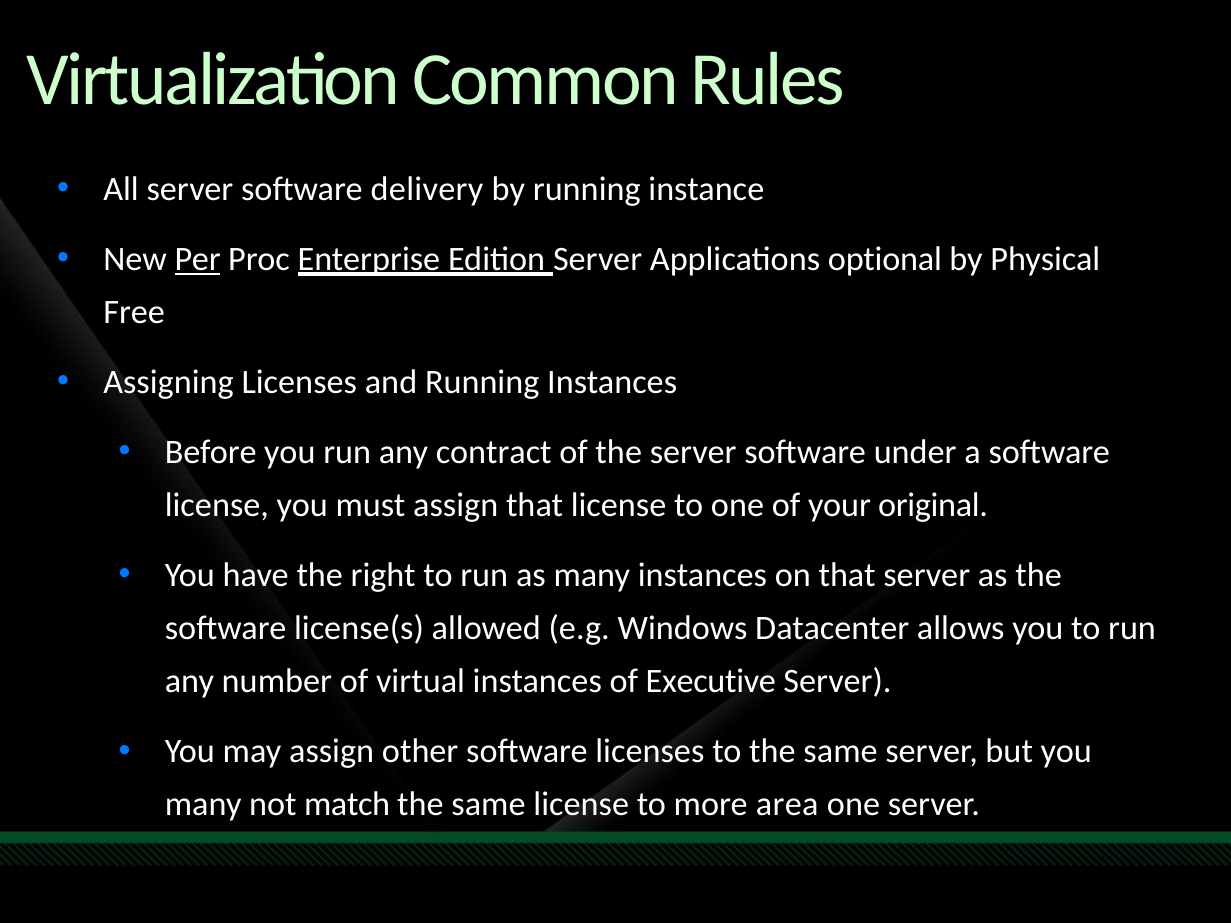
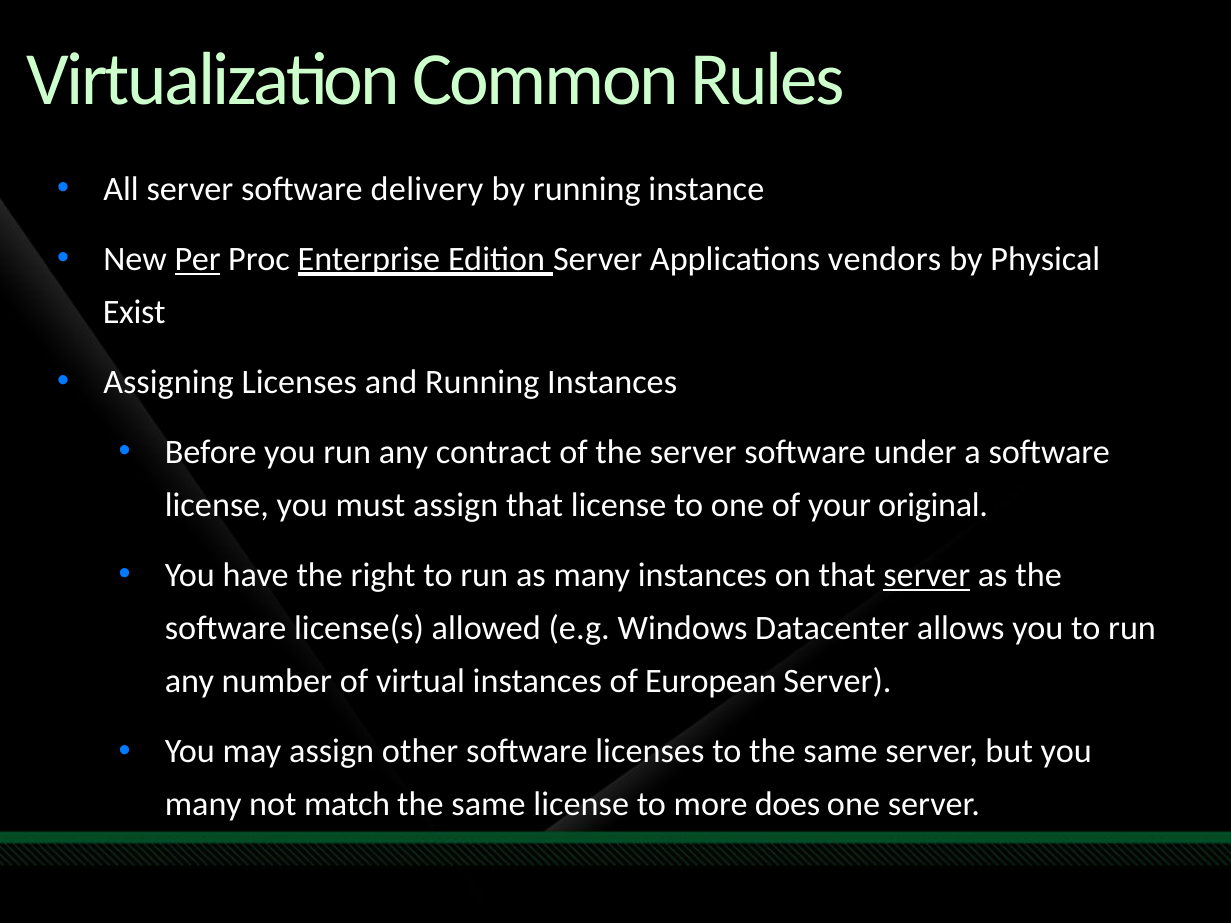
optional: optional -> vendors (885, 259)
Free: Free -> Exist (134, 312)
server underline: none -> present (927, 576)
Executive: Executive -> European (711, 682)
area: area -> does (788, 805)
